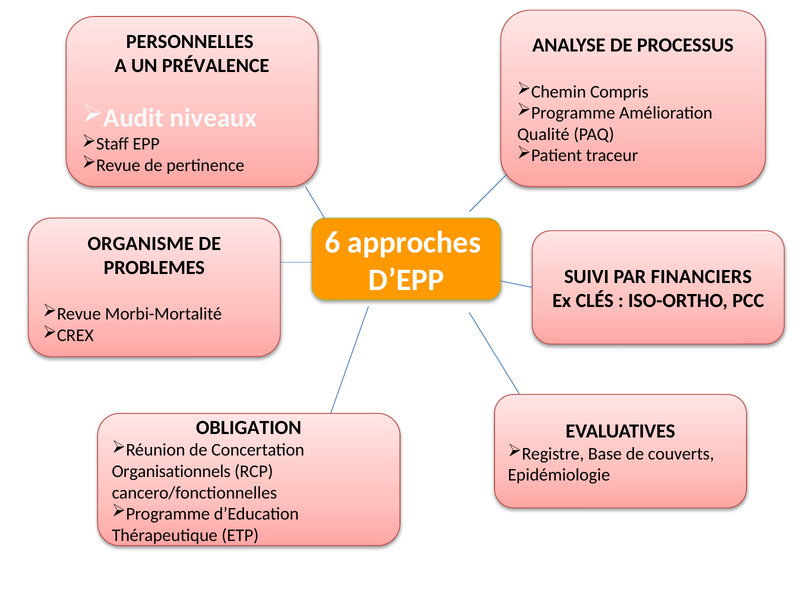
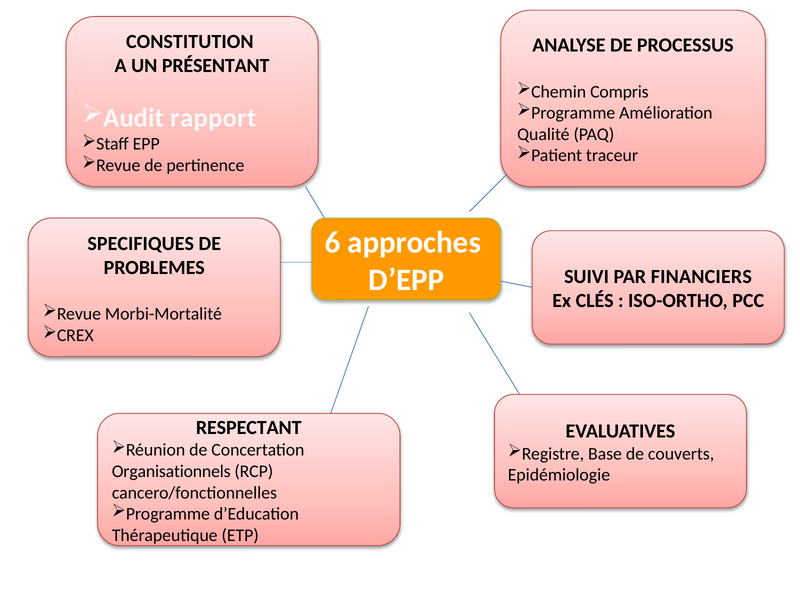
PERSONNELLES: PERSONNELLES -> CONSTITUTION (190, 42)
PRÉVALENCE: PRÉVALENCE -> PRÉSENTANT (216, 66)
niveaux: niveaux -> rapport (213, 118)
ORGANISME: ORGANISME -> SPECIFIQUES (141, 243)
OBLIGATION: OBLIGATION -> RESPECTANT (249, 428)
